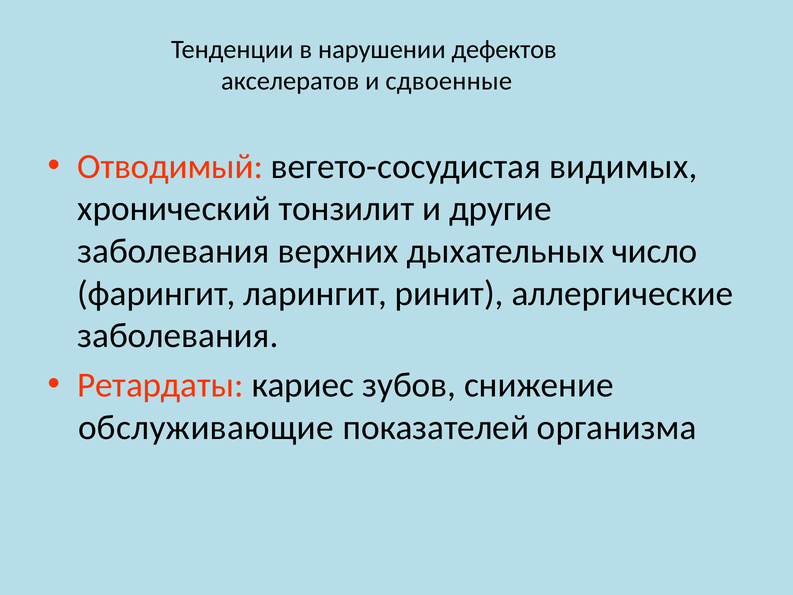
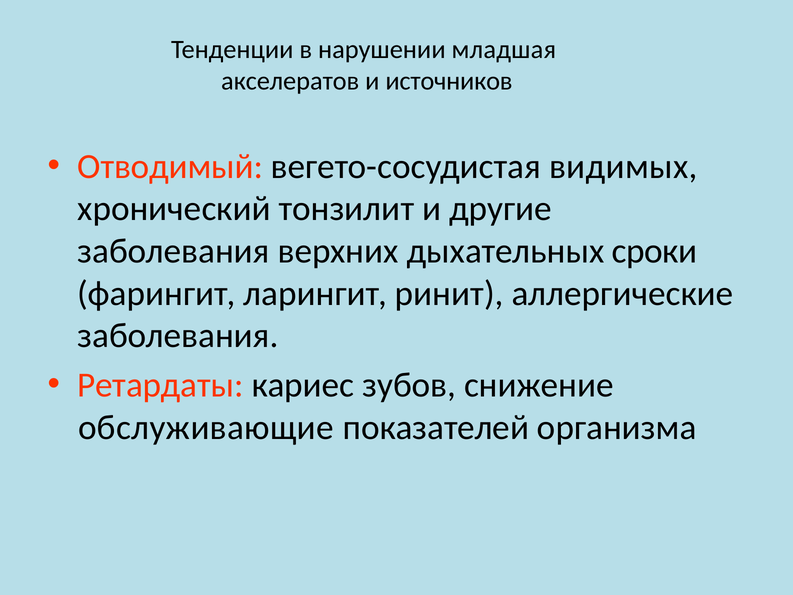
дефектов: дефектов -> младшая (504, 49)
сдвоенные: сдвоенные -> источников (449, 81)
число: число -> сроки (655, 251)
